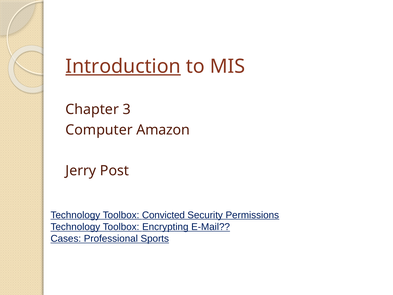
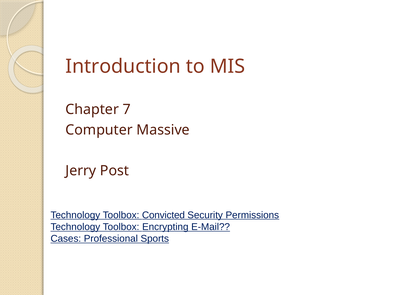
Introduction underline: present -> none (123, 66)
3: 3 -> 7 (127, 109)
Amazon: Amazon -> Massive (163, 130)
